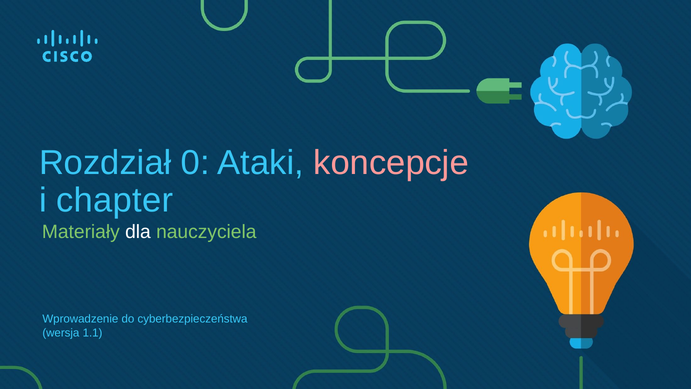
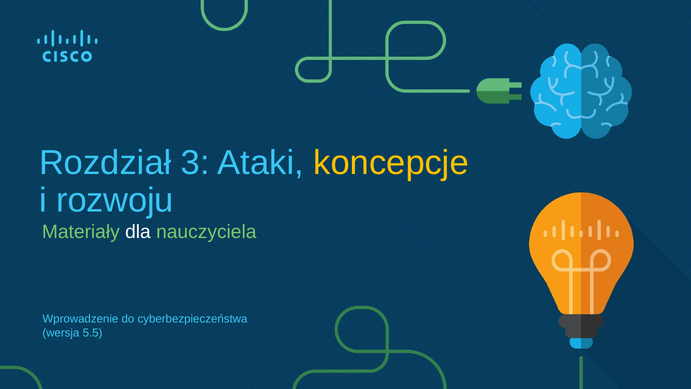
0: 0 -> 3 (195, 163)
koncepcje colour: pink -> yellow (391, 163)
chapter: chapter -> rozwoju (115, 200)
1.1: 1.1 -> 5.5 (93, 333)
